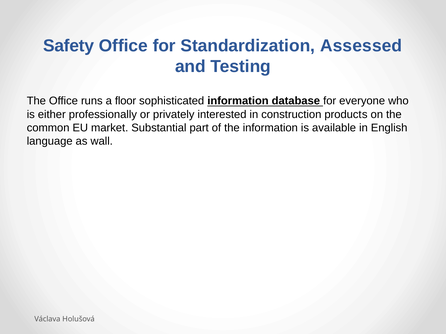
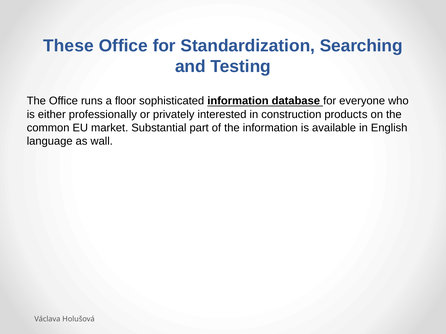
Safety: Safety -> These (68, 46)
Assessed: Assessed -> Searching (361, 46)
